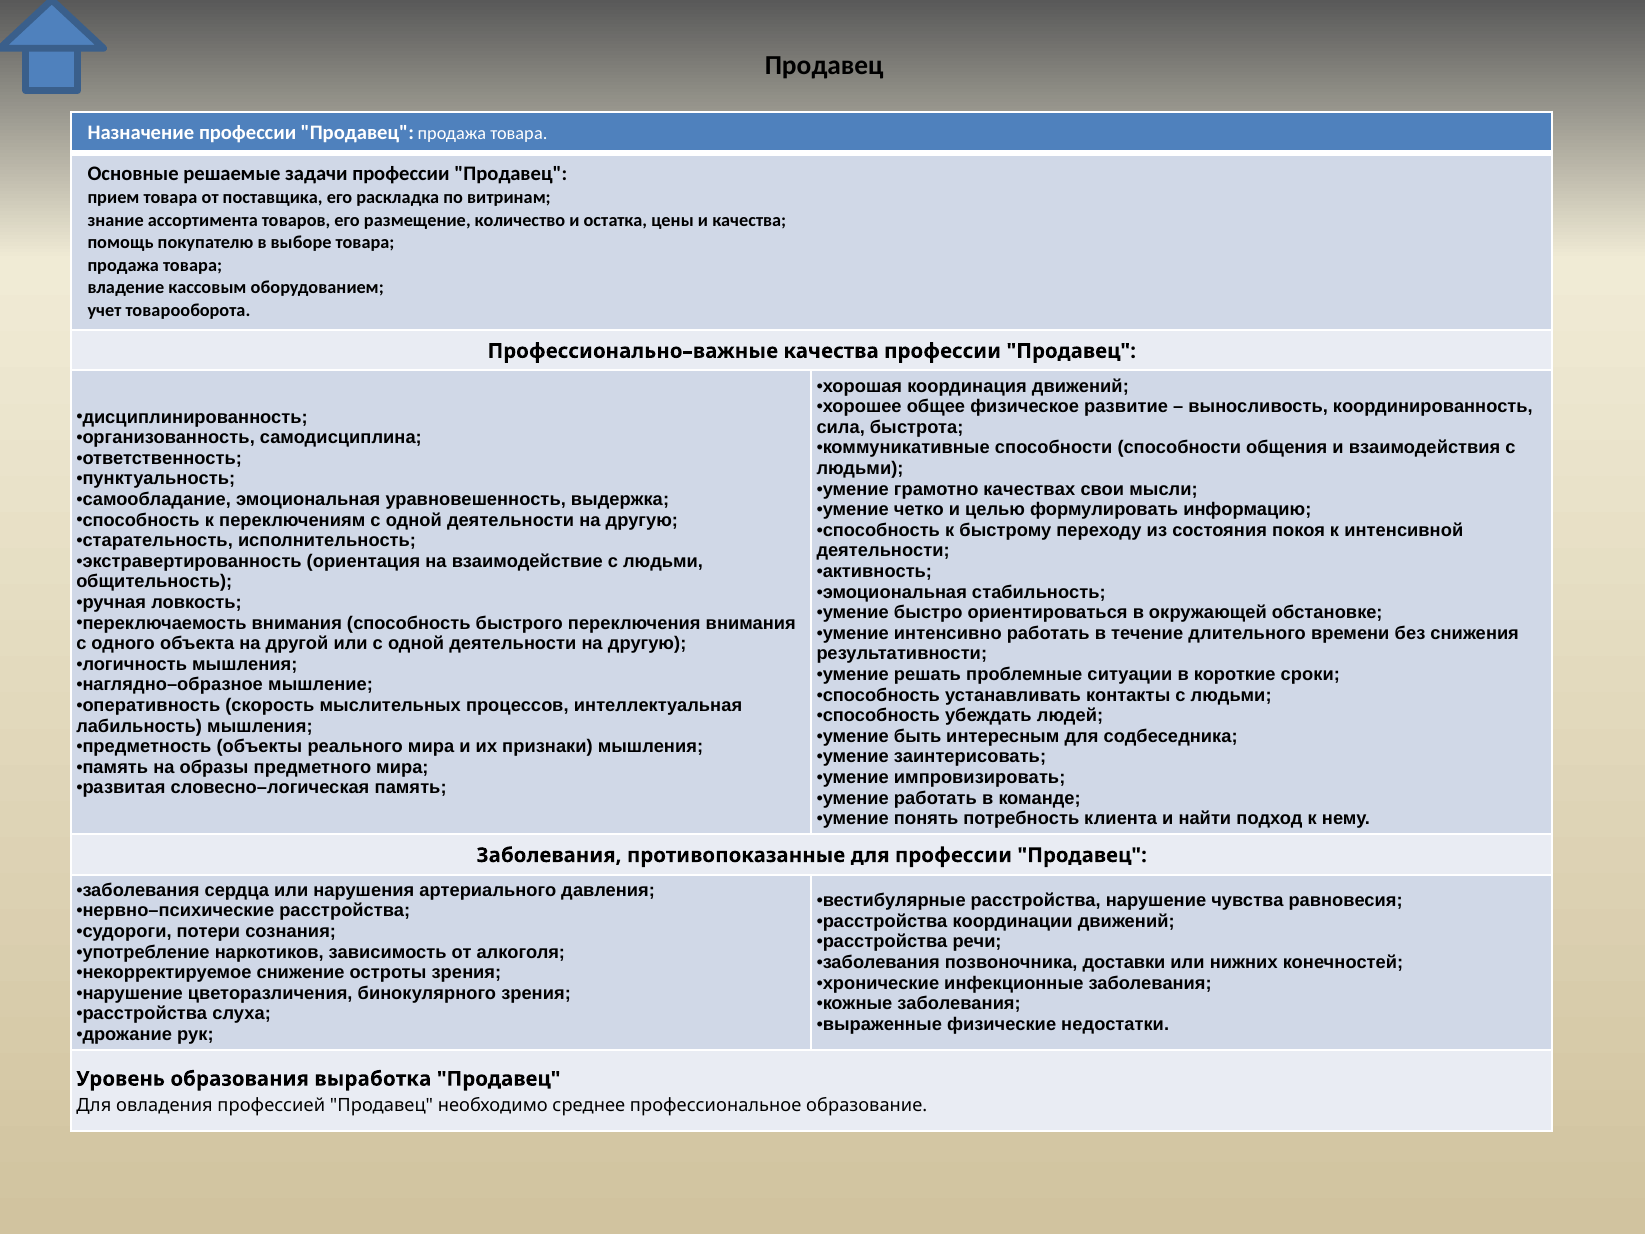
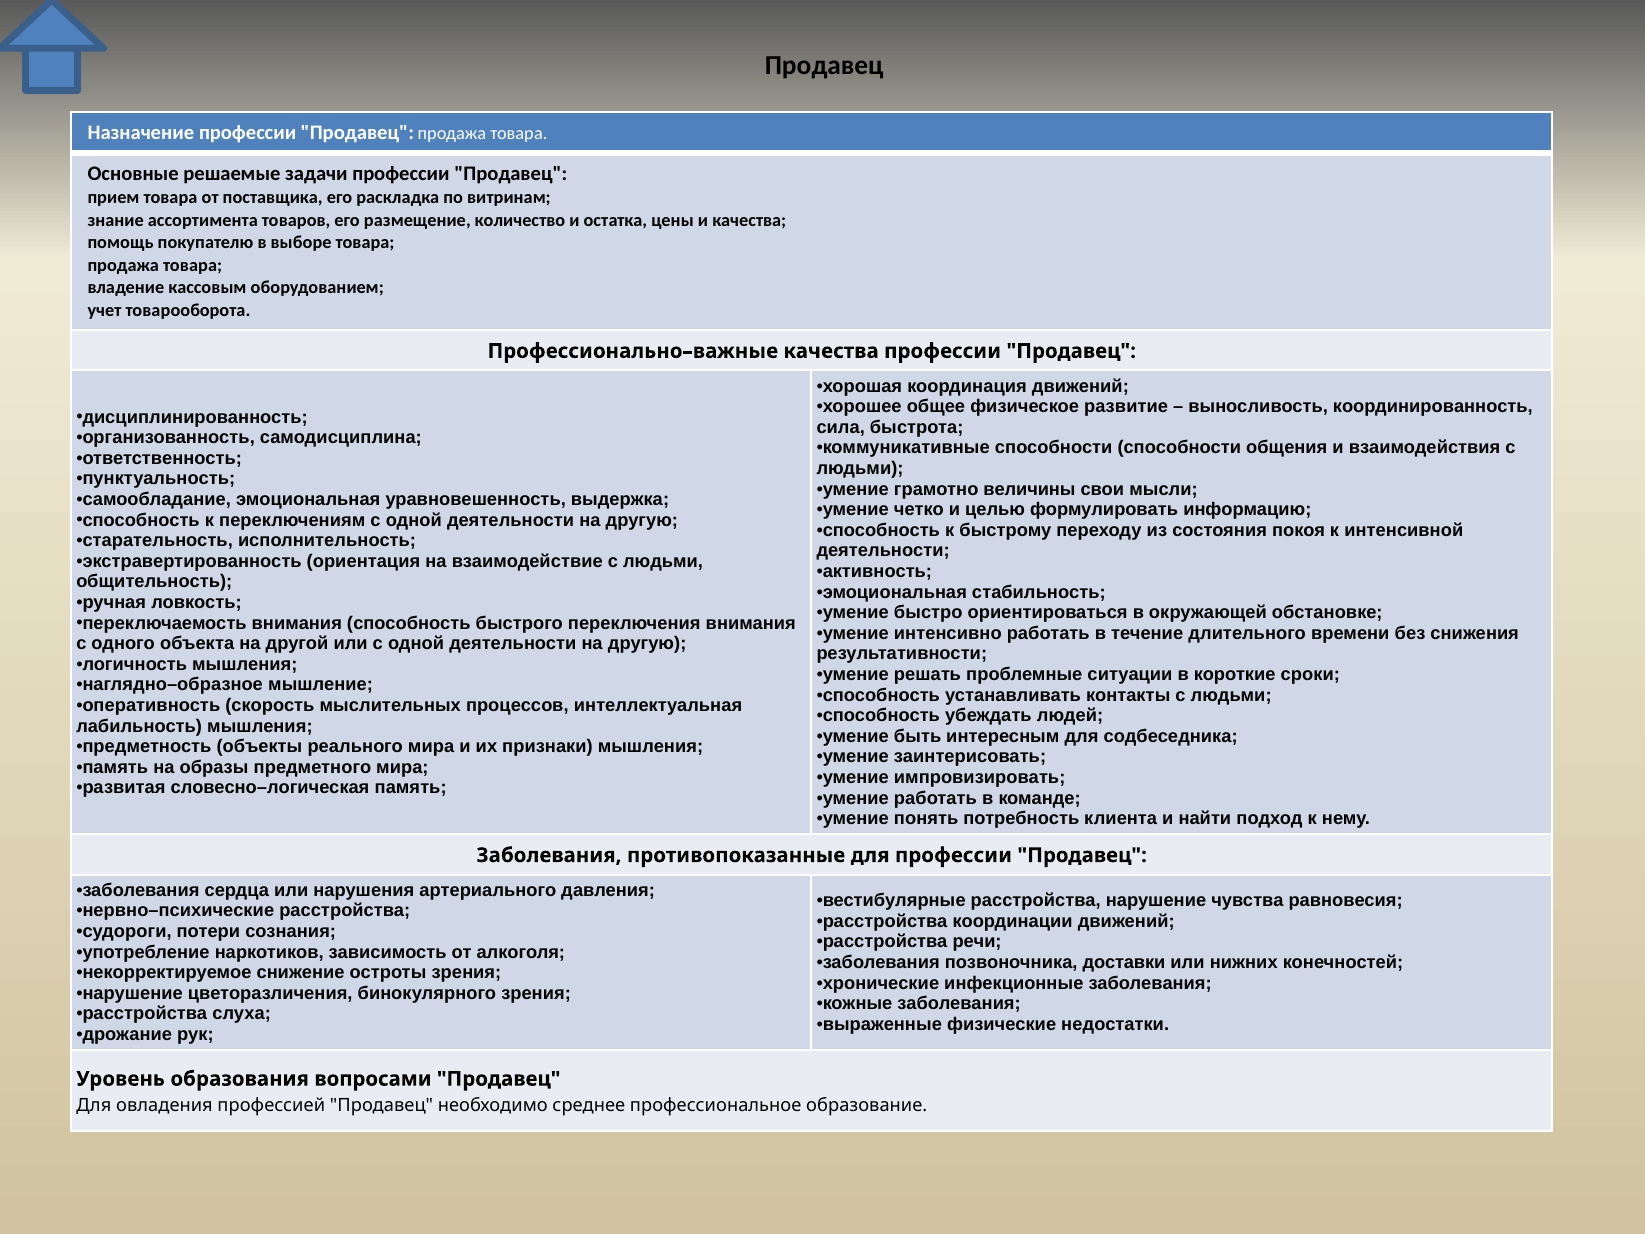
качествах: качествах -> величины (1029, 489)
выработка: выработка -> вопросами (373, 1079)
